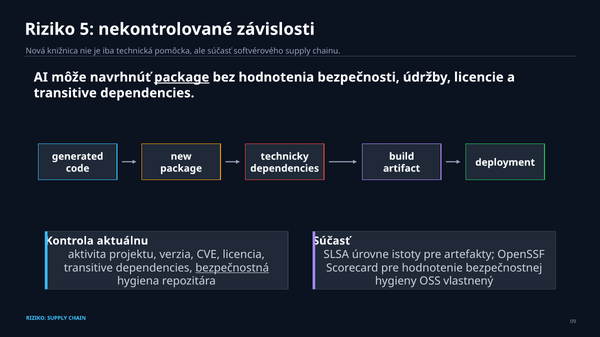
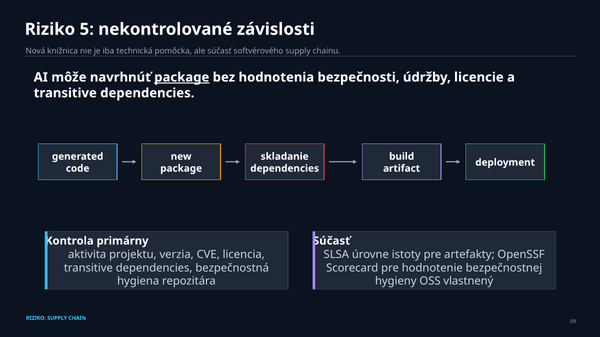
technicky: technicky -> skladanie (285, 157)
aktuálnu: aktuálnu -> primárny (123, 241)
bezpečnostná underline: present -> none (232, 268)
